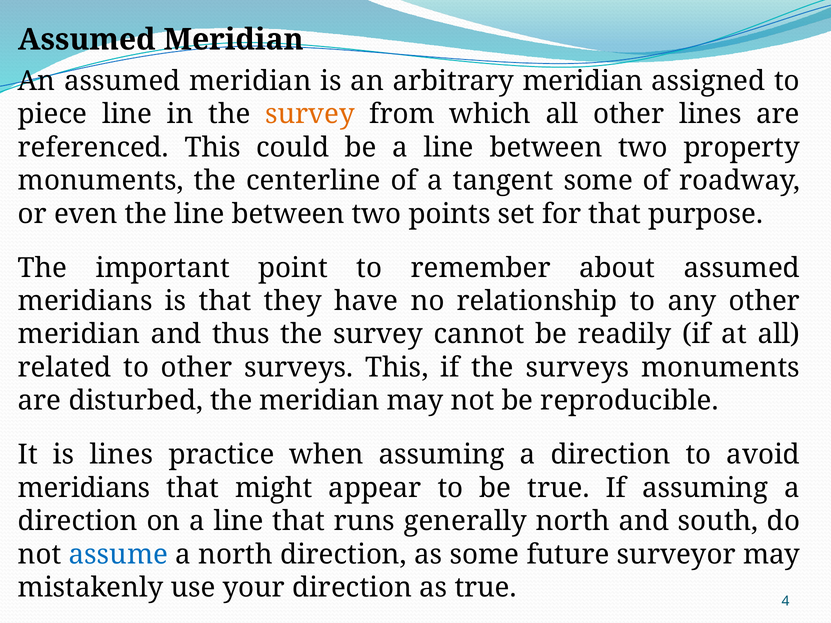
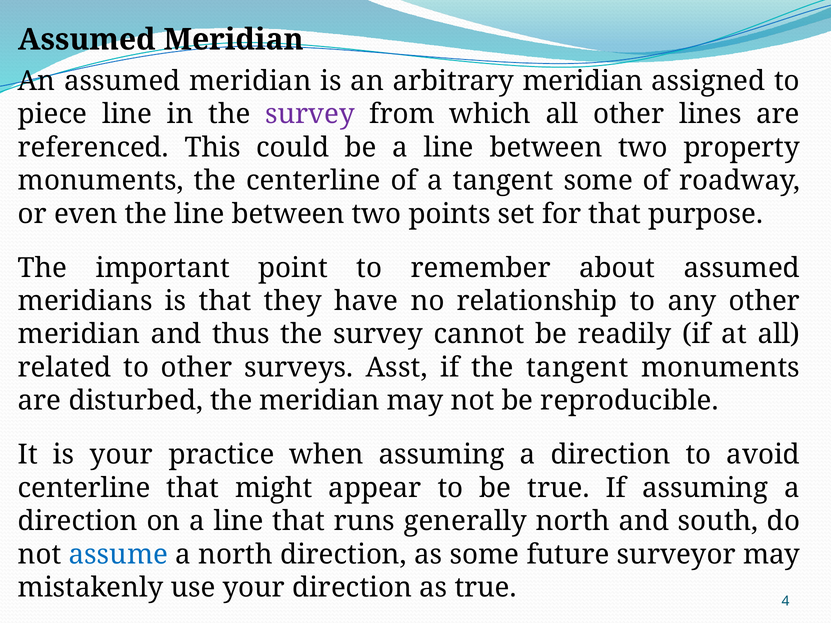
survey colour: orange -> purple (310, 114)
surveys This: This -> Asst (397, 368)
the surveys: surveys -> tangent (577, 368)
is lines: lines -> your (121, 455)
meridians: meridians -> centerline (84, 488)
